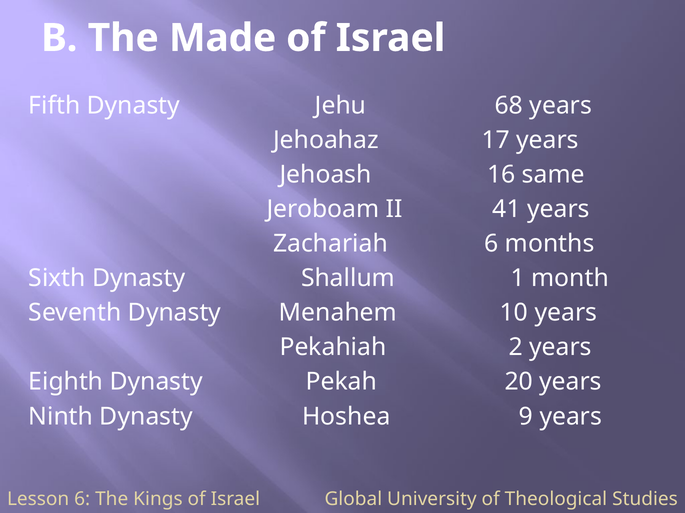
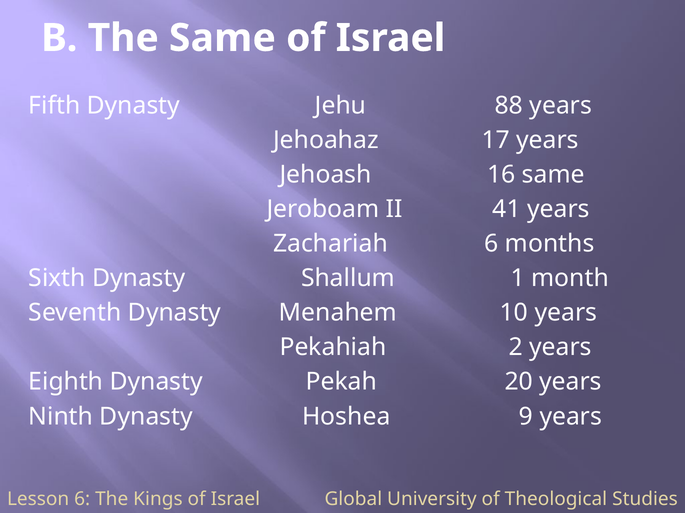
The Made: Made -> Same (222, 38)
68: 68 -> 88 (509, 106)
